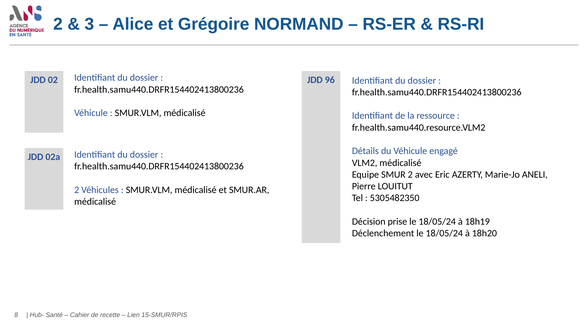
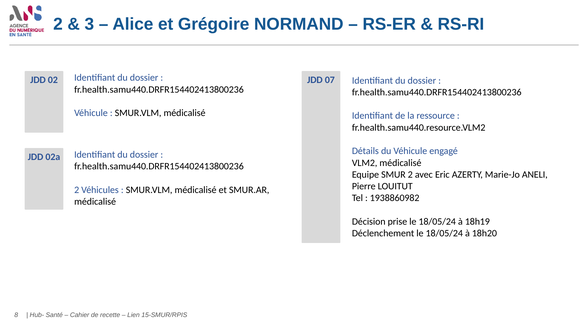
96: 96 -> 07 (330, 80)
5305482350: 5305482350 -> 1938860982 (395, 198)
